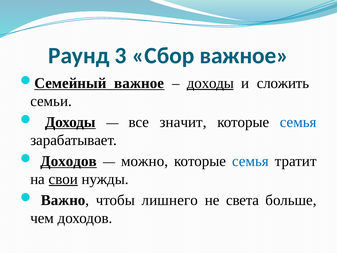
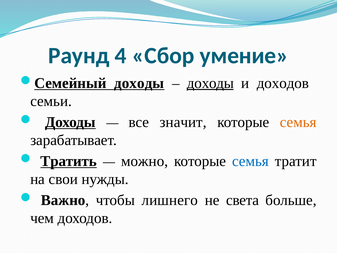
3: 3 -> 4 (121, 56)
Сбор важное: важное -> умение (244, 56)
важное: важное -> доходы (139, 83)
и сложить: сложить -> доходов (283, 83)
семья colour: blue -> orange (298, 122)
Доходов: Доходов -> Тратить (69, 161)
свои underline: present -> none (63, 179)
